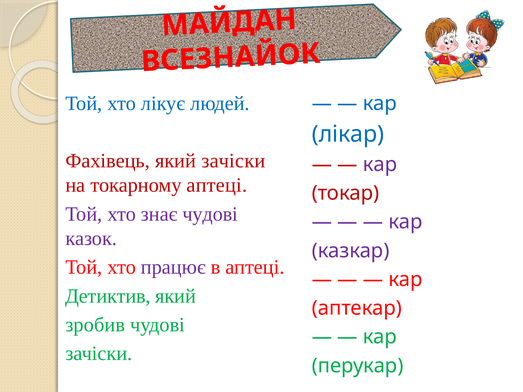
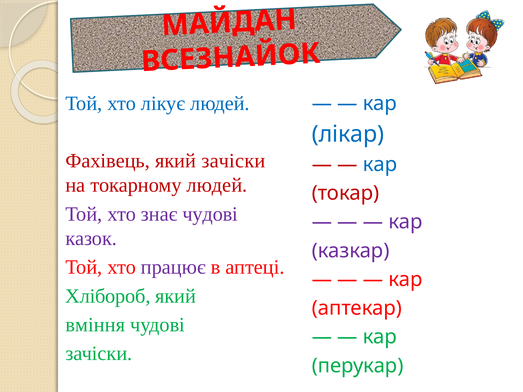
кар colour: purple -> blue (380, 164)
токарному аптеці: аптеці -> людей (217, 185)
Детиктив: Детиктив -> Хлібороб (108, 296)
зробив: зробив -> вміння (95, 325)
